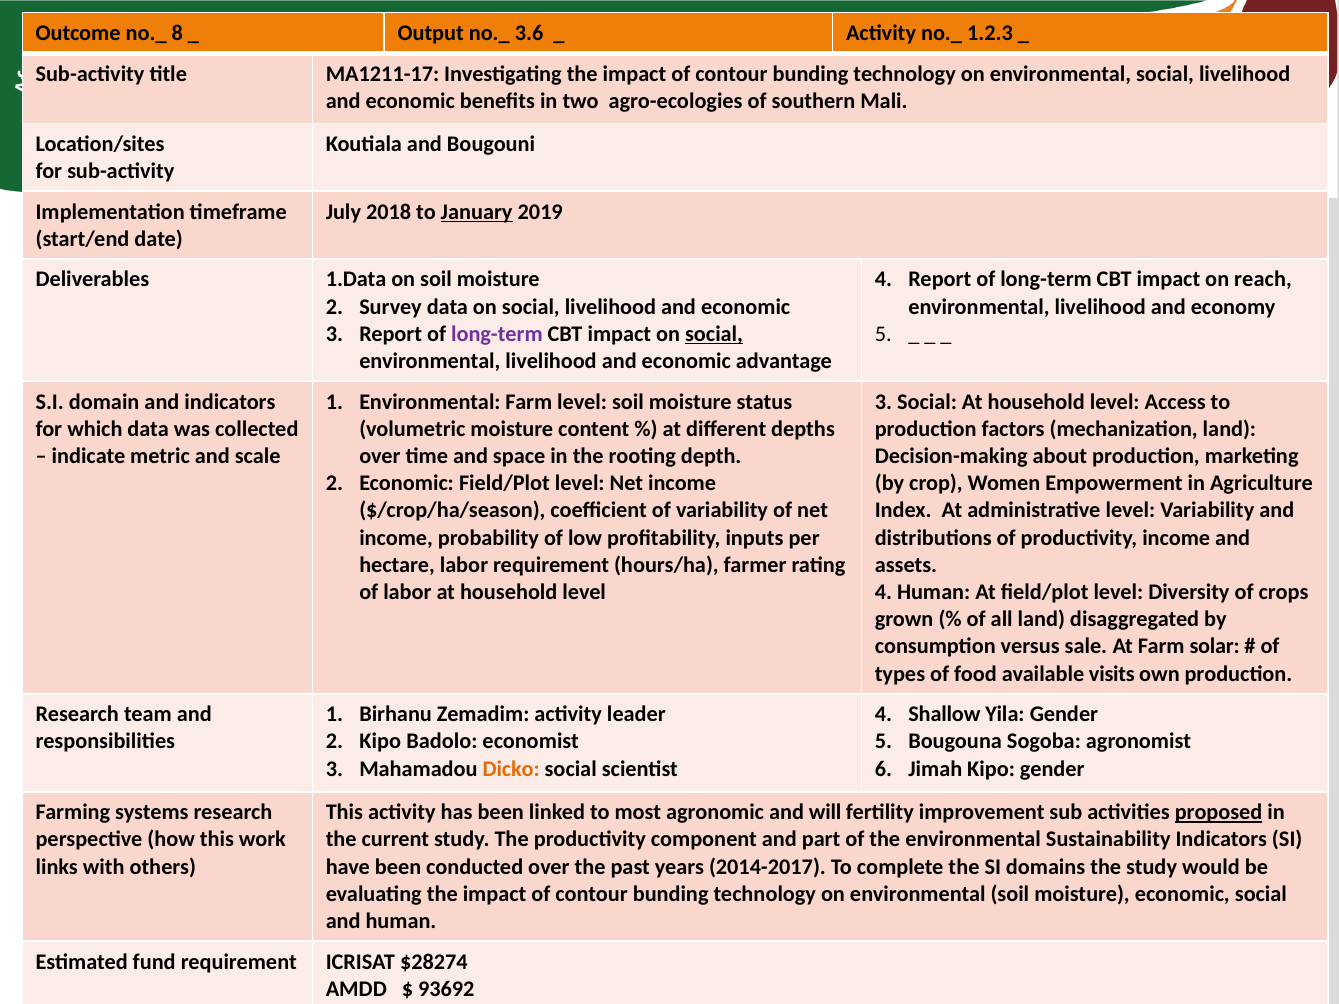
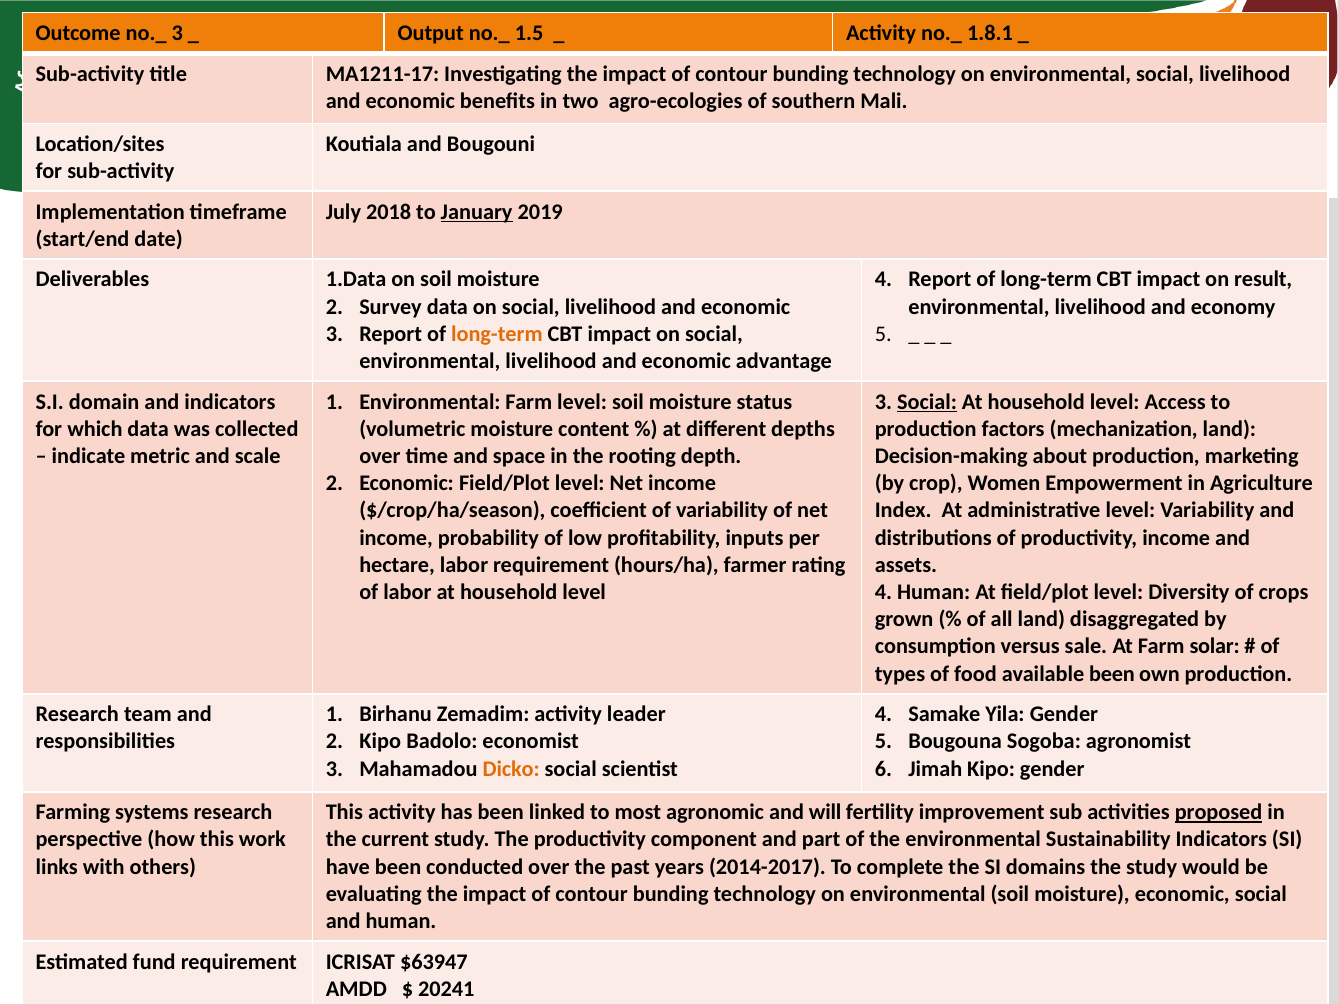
8: 8 -> 3 (177, 33)
3.6: 3.6 -> 1.5 (529, 33)
1.2.3: 1.2.3 -> 1.8.1 (990, 33)
reach: reach -> result (1263, 280)
long-term colour: purple -> orange (497, 334)
social underline: present -> none (714, 334)
Social underline: none -> present (927, 402)
available visits: visits -> been (1112, 674)
Shallow: Shallow -> Samake (944, 714)
$28274: $28274 -> $63947 (434, 962)
93692: 93692 -> 20241 (446, 989)
